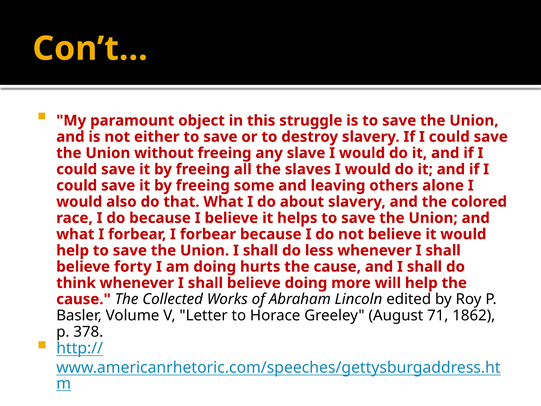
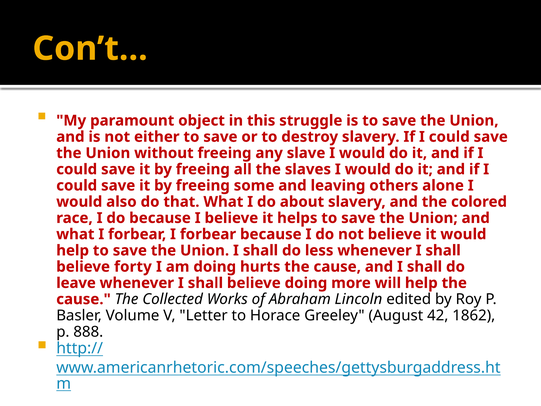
think: think -> leave (76, 283)
71: 71 -> 42 (438, 315)
378: 378 -> 888 (88, 332)
